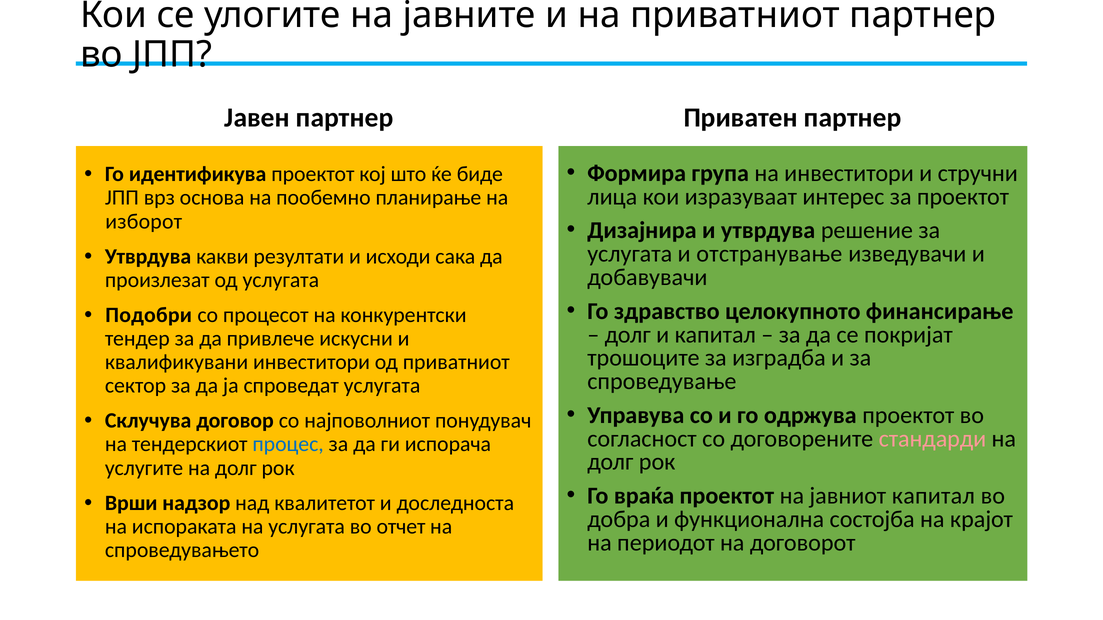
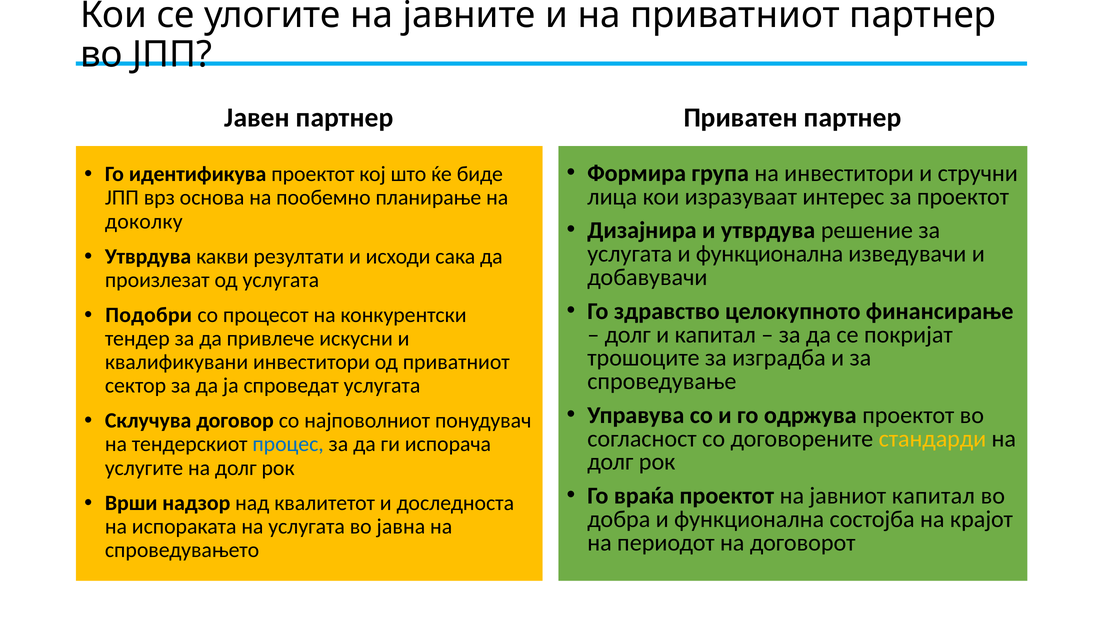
изборот: изборот -> доколку (144, 221)
услугата и отстранување: отстранување -> функционална (770, 254)
стандарди colour: pink -> yellow (932, 439)
отчет: отчет -> јавна (401, 527)
